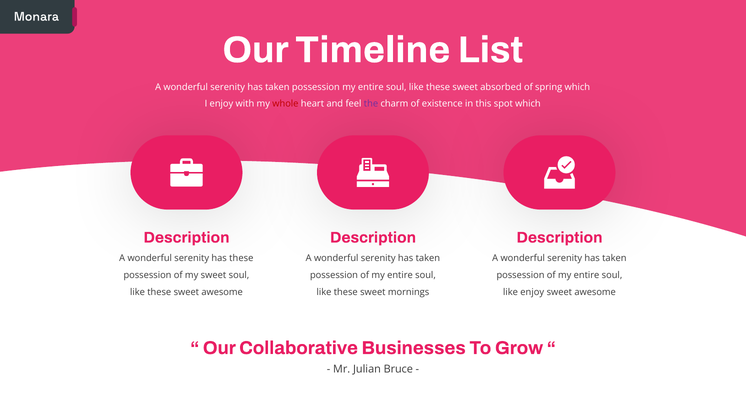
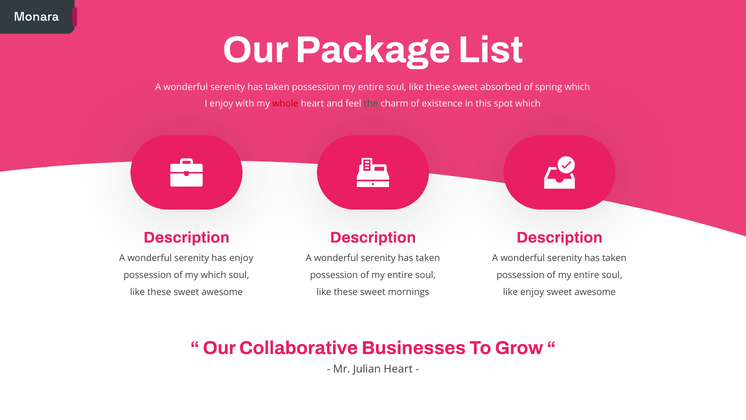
Timeline: Timeline -> Package (373, 50)
the colour: purple -> green (371, 104)
has these: these -> enjoy (241, 258)
my sweet: sweet -> which (214, 275)
Julian Bruce: Bruce -> Heart (398, 369)
